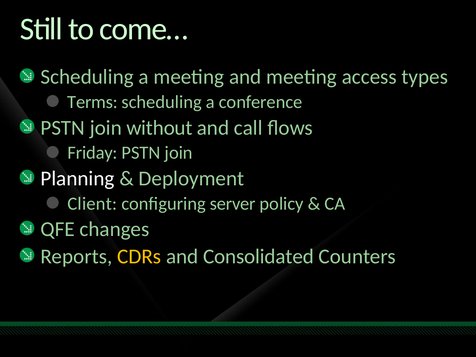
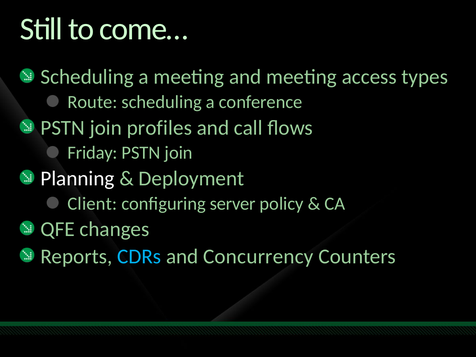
Terms: Terms -> Route (92, 102)
without: without -> profiles (159, 128)
CDRs colour: yellow -> light blue (139, 256)
Consolidated: Consolidated -> Concurrency (258, 256)
